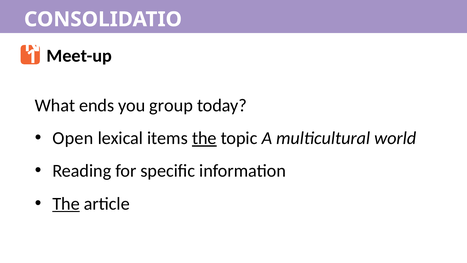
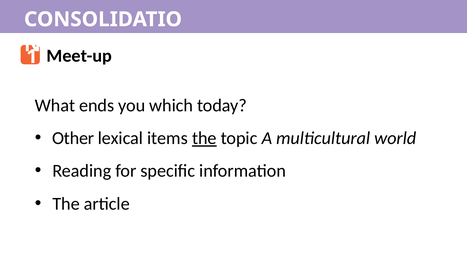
group: group -> which (171, 105)
Open: Open -> Other (73, 138)
The underline: present -> none (66, 203)
